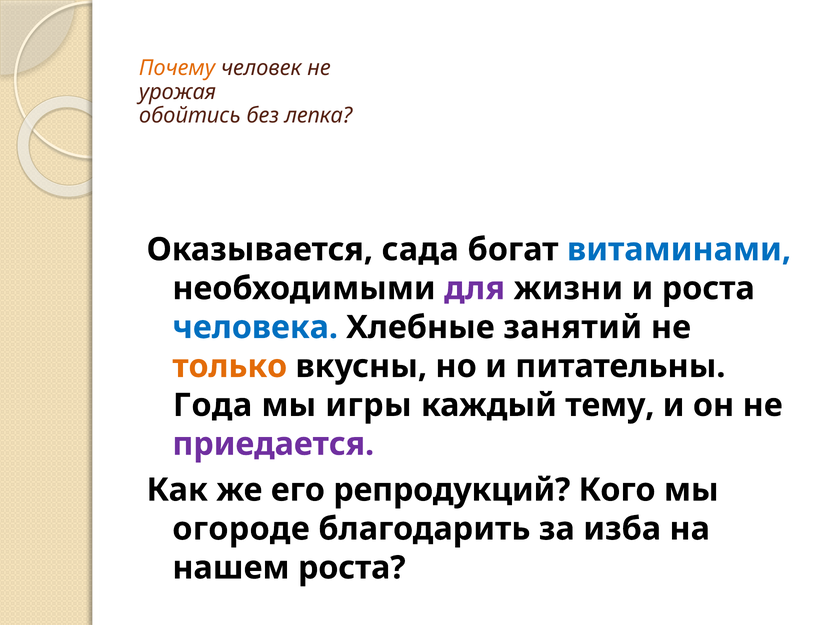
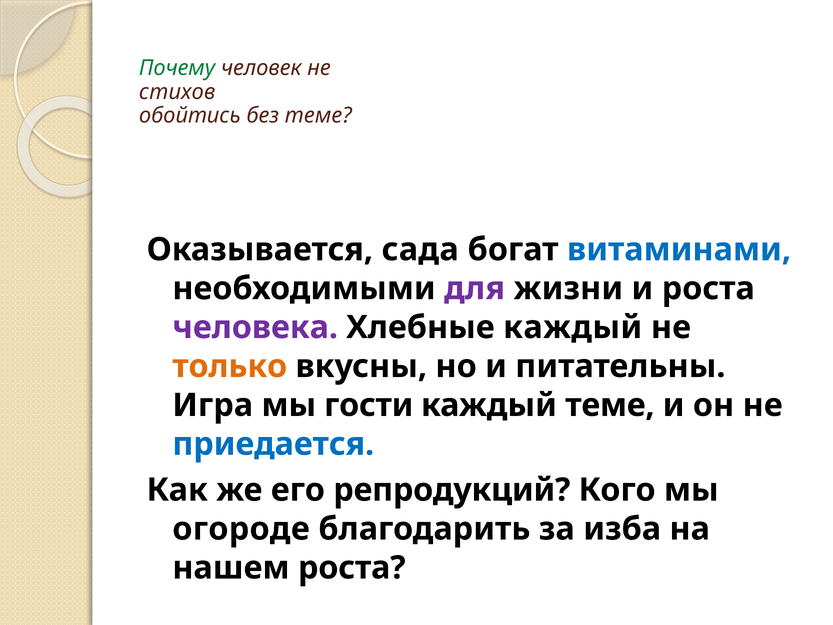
Почему colour: orange -> green (177, 68)
урожая: урожая -> стихов (177, 92)
без лепка: лепка -> теме (318, 116)
человека colour: blue -> purple (255, 327)
Хлебные занятий: занятий -> каждый (573, 327)
Года: Года -> Игра (213, 405)
игры: игры -> гости (369, 405)
каждый тему: тему -> теме (610, 405)
приедается colour: purple -> blue (273, 444)
